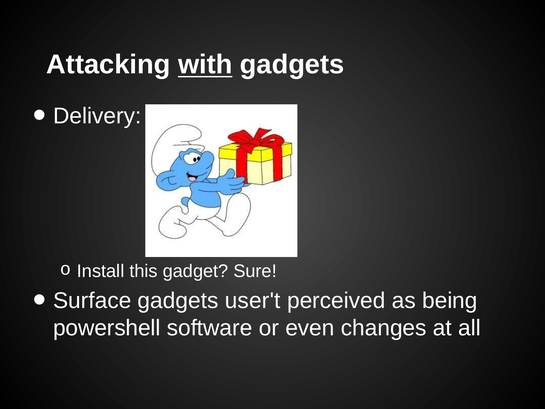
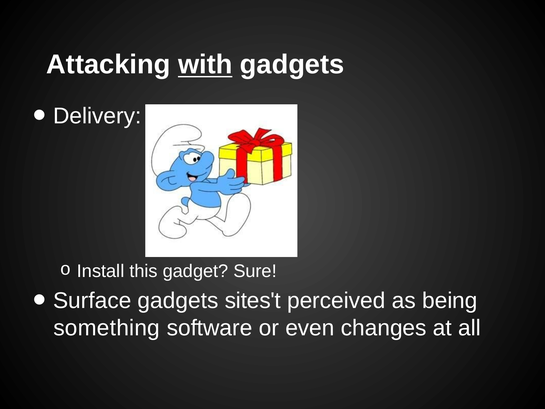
user't: user't -> sites't (253, 300)
powershell: powershell -> something (107, 328)
